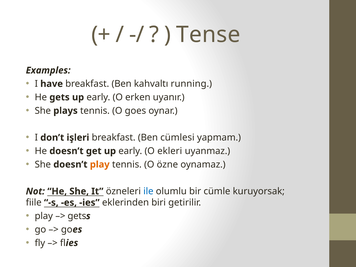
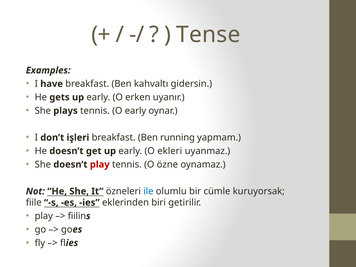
running: running -> gidersin (191, 84)
O goes: goes -> early (135, 111)
cümlesi: cümlesi -> running (178, 138)
play colour: orange -> red (100, 164)
gets: gets -> fiilin (77, 216)
